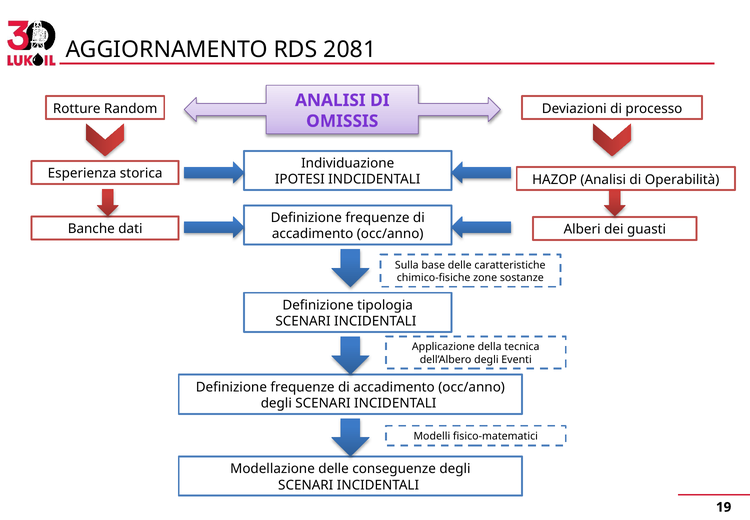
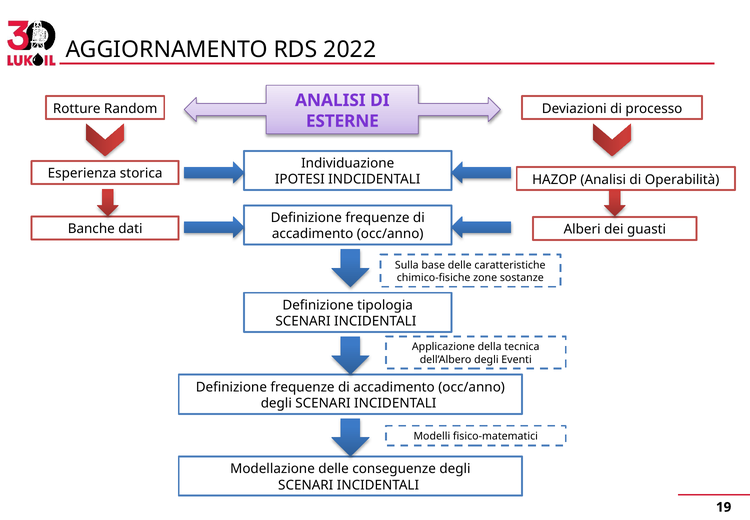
2081: 2081 -> 2022 (350, 49)
OMISSIS: OMISSIS -> ESTERNE (342, 121)
